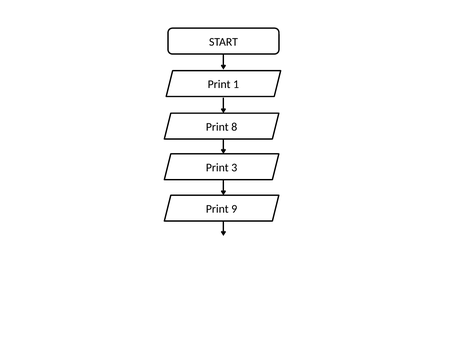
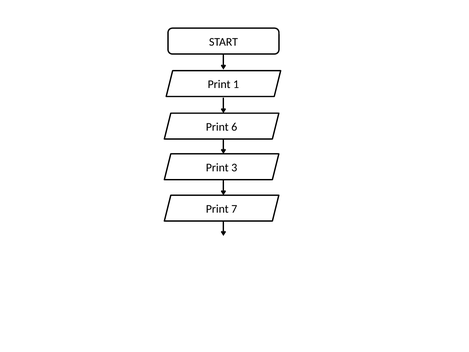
8: 8 -> 6 (234, 127)
9: 9 -> 7 (234, 209)
